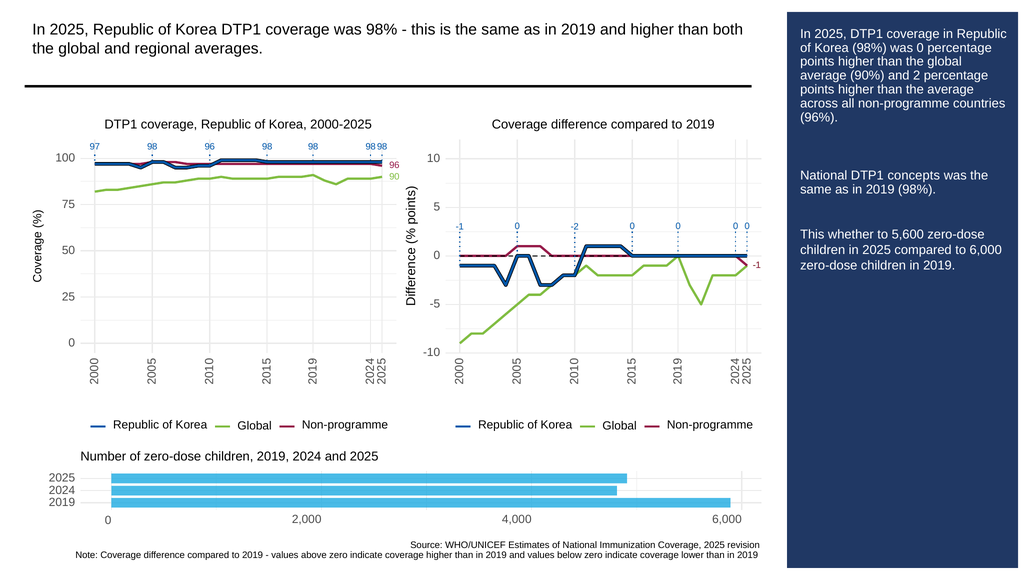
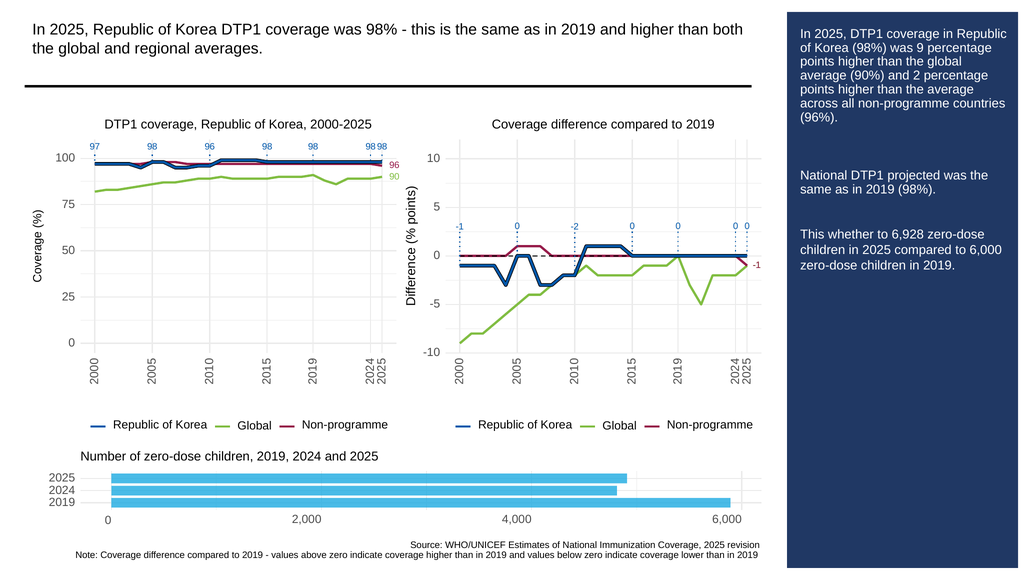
was 0: 0 -> 9 (920, 48)
concepts: concepts -> projected (914, 176)
5,600: 5,600 -> 6,928 (908, 234)
